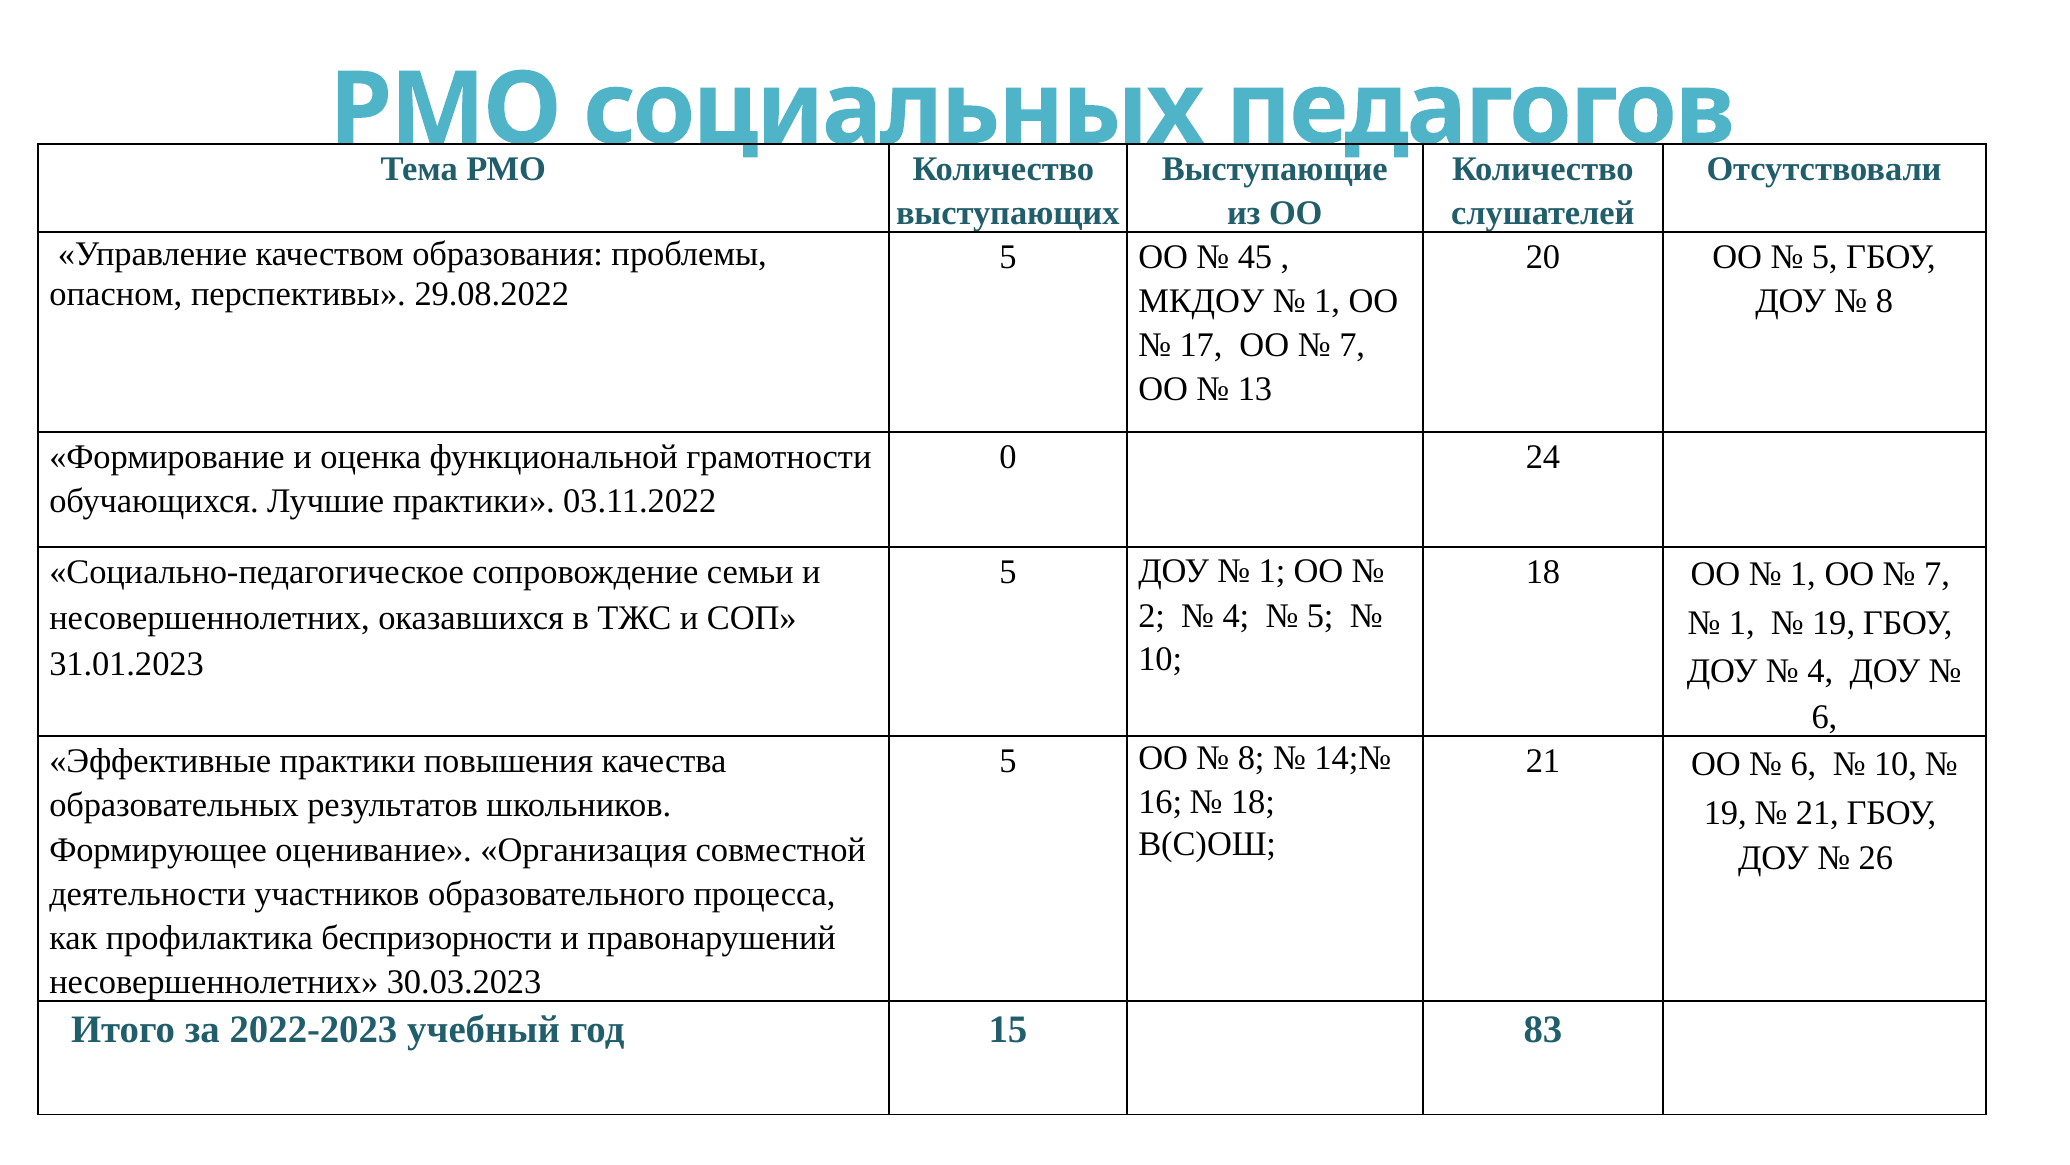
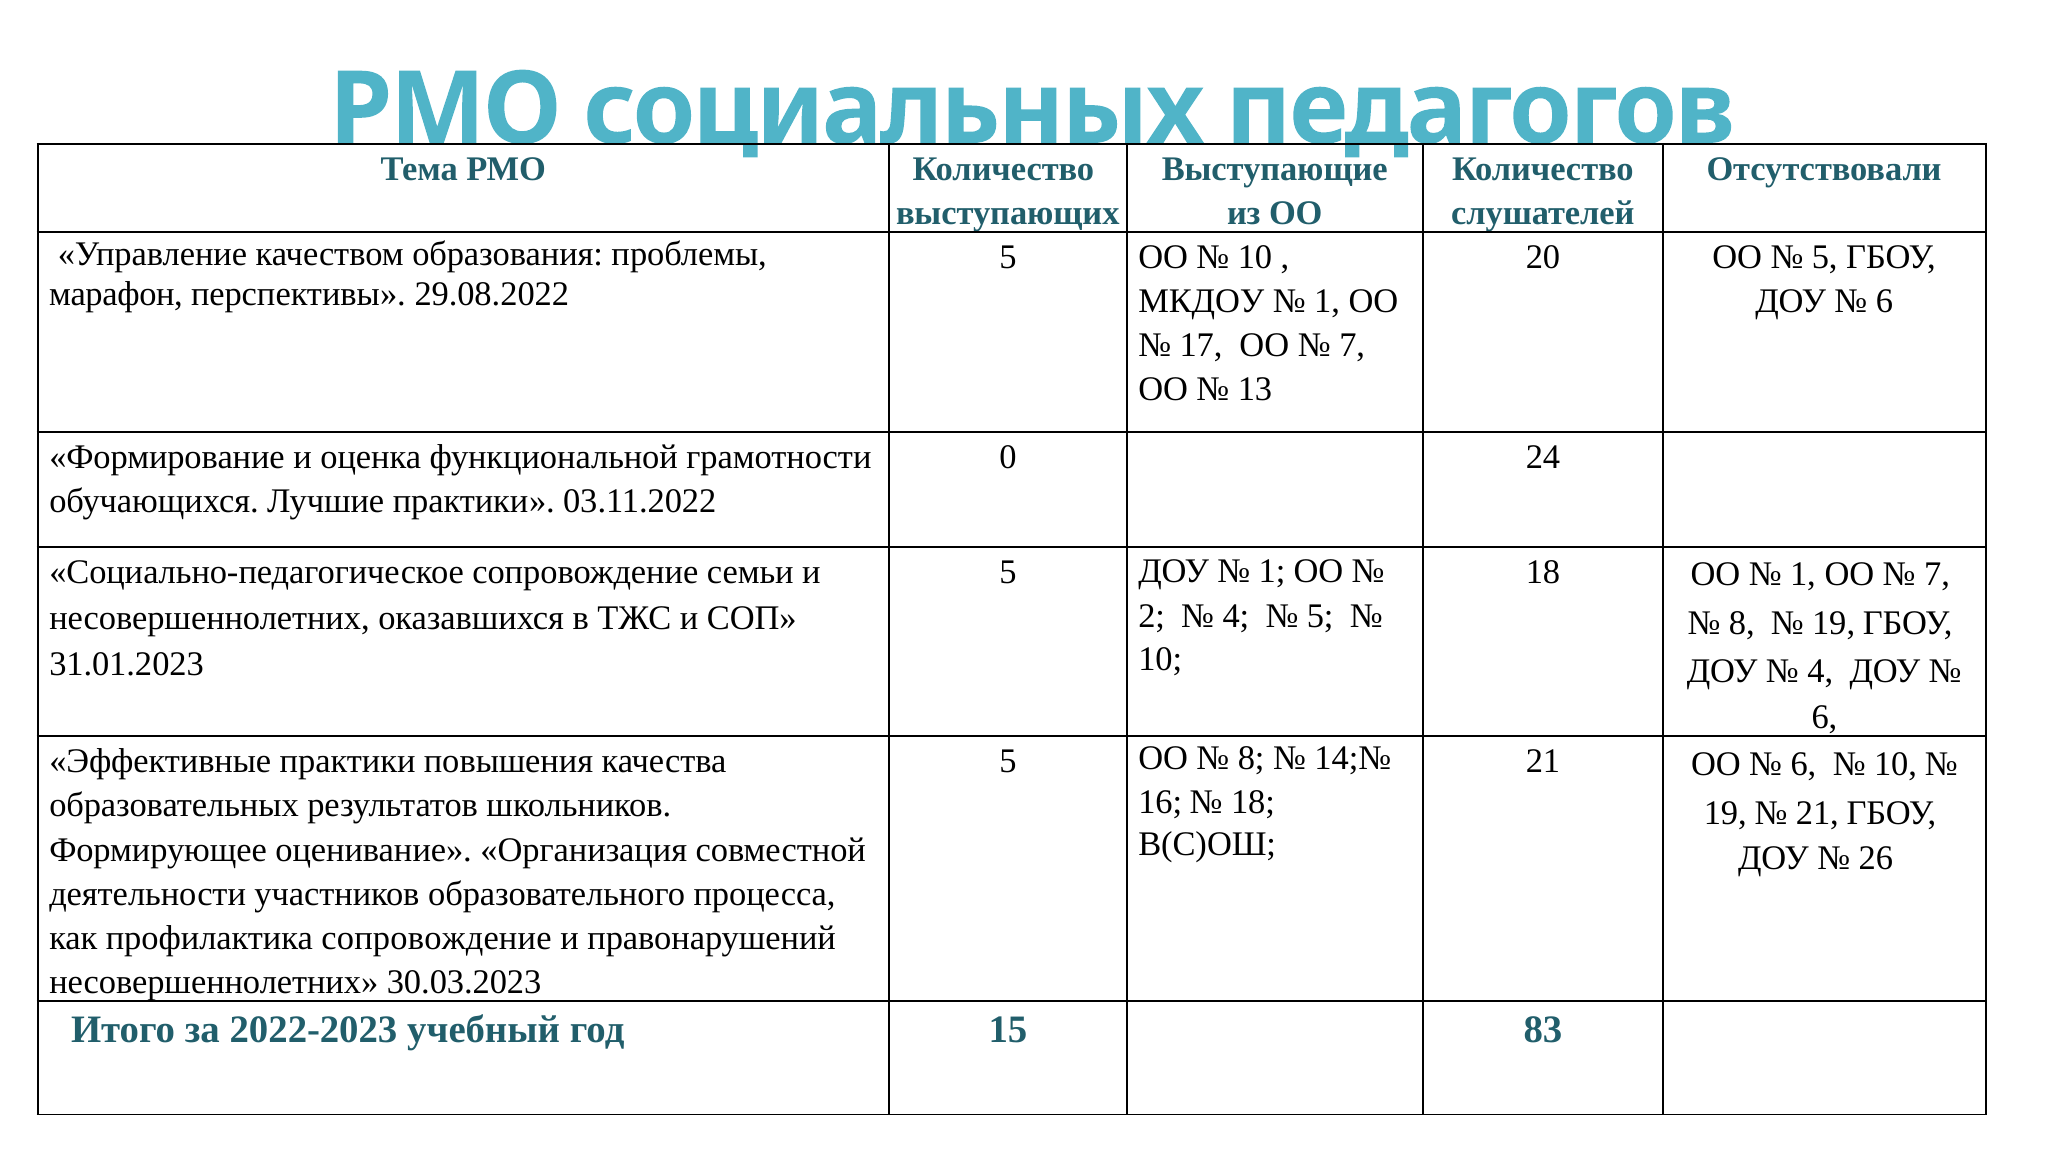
45: 45 -> 10 (1255, 257)
опасном: опасном -> марафон (116, 294)
8: 8 -> 6 (1884, 301)
1: 1 -> 8 (1742, 623)
профилактика беспризорности: беспризорности -> сопровождение (436, 937)
